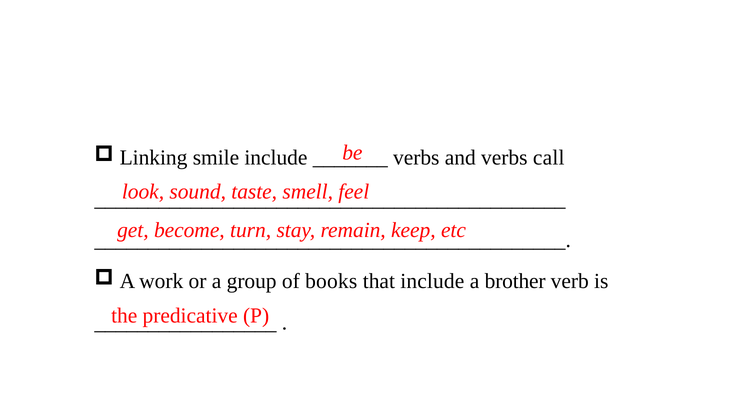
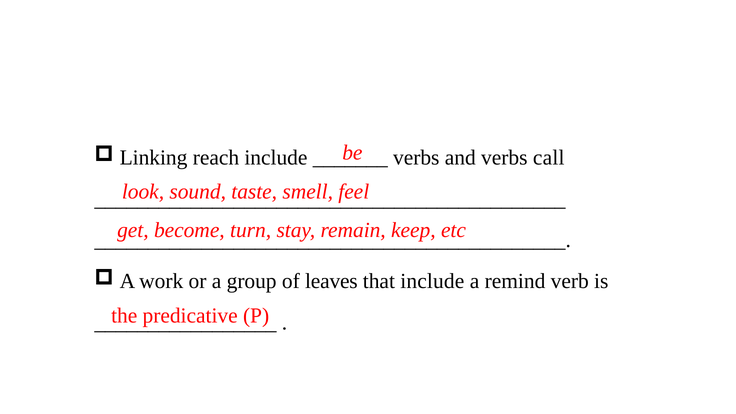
smile: smile -> reach (216, 158)
books: books -> leaves (331, 281)
brother: brother -> remind (515, 281)
